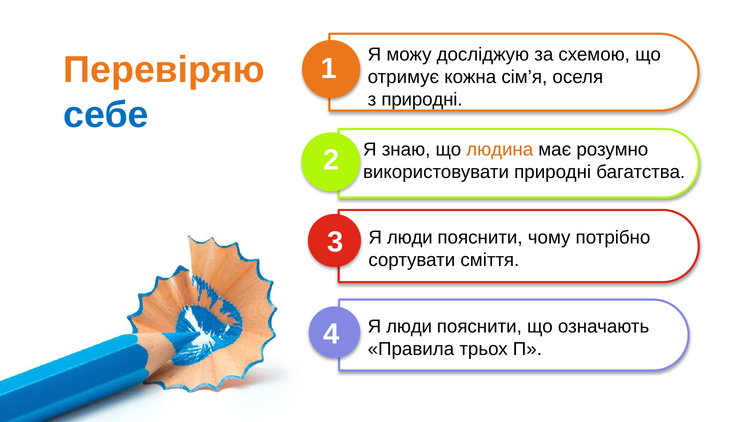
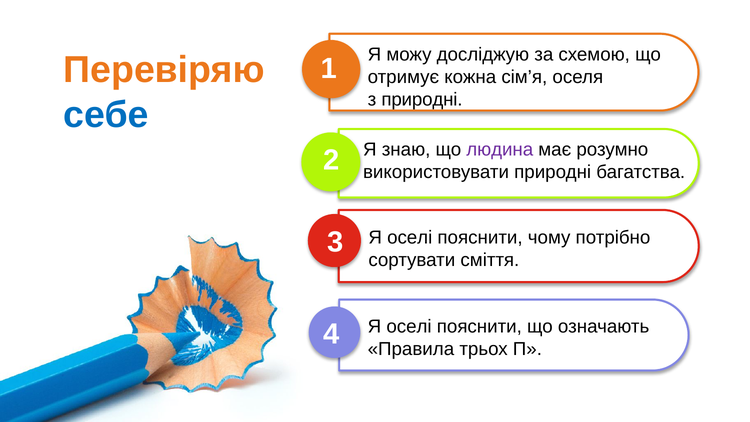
людина colour: orange -> purple (500, 149)
люди: люди -> оселі (410, 238)
люди: люди -> оселі (409, 327)
